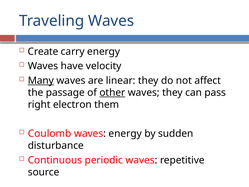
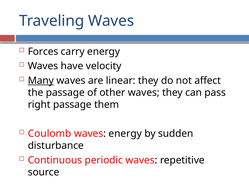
Create: Create -> Forces (43, 52)
other underline: present -> none (112, 92)
right electron: electron -> passage (72, 105)
